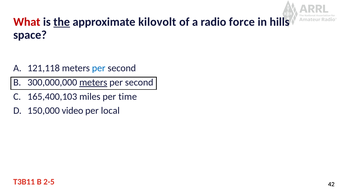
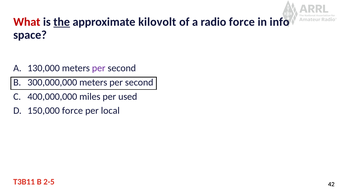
hills: hills -> info (280, 22)
121,118: 121,118 -> 130,000 (44, 68)
per colour: blue -> purple (99, 68)
meters underline: present -> none (93, 82)
165,400,103: 165,400,103 -> 400,000,000 (52, 96)
time: time -> used (128, 96)
150,000 video: video -> force (72, 110)
